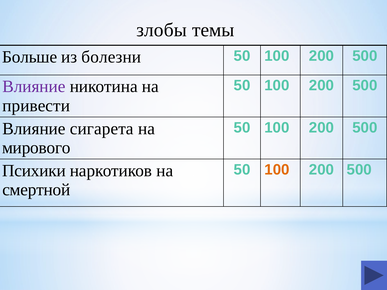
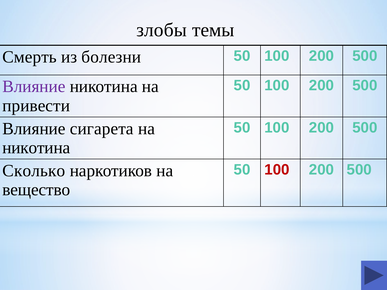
Больше: Больше -> Смерть (30, 57)
мирового: мирового -> никотина (36, 148)
100 colour: orange -> red (277, 170)
Психики: Психики -> Сколько (34, 171)
смертной: смертной -> вещество (36, 190)
